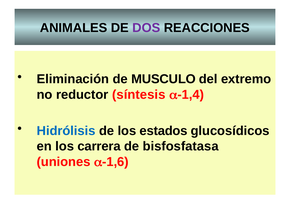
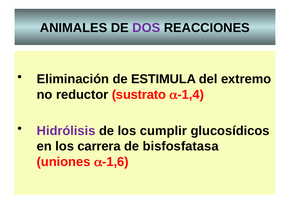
MUSCULO: MUSCULO -> ESTIMULA (164, 79)
síntesis: síntesis -> sustrato (139, 94)
Hidrólisis colour: blue -> purple (66, 130)
estados: estados -> cumplir (163, 130)
